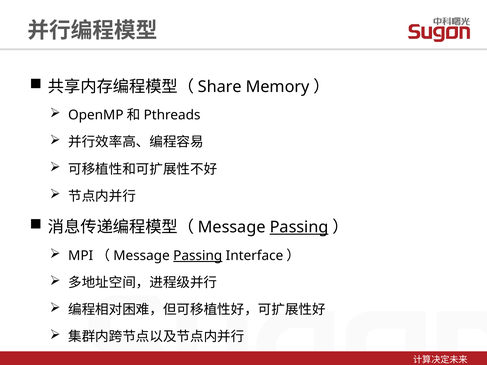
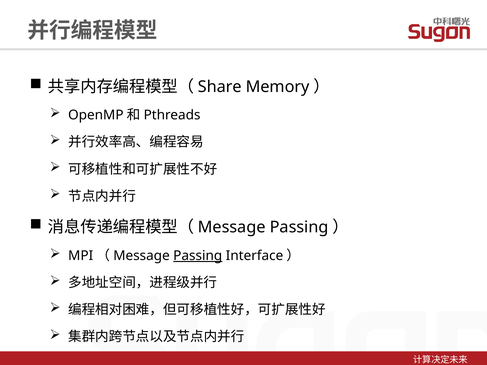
Passing underline: present -> none (299, 227)
